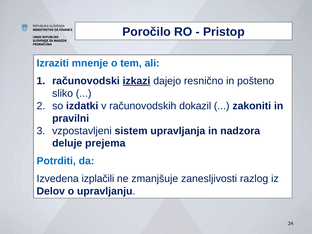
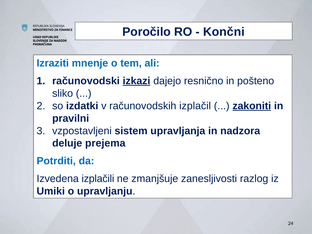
Pristop: Pristop -> Končni (224, 32)
dokazil: dokazil -> izplačil (195, 106)
zakoniti underline: none -> present (252, 106)
Delov: Delov -> Umiki (51, 191)
